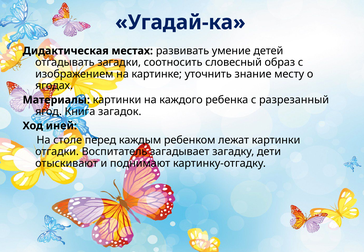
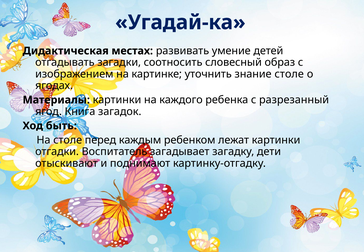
знание месту: месту -> столе (289, 74)
иней: иней -> быть (61, 126)
